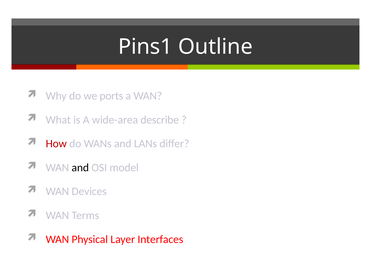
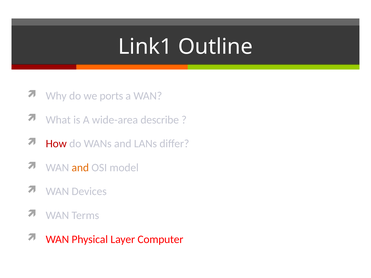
Pins1: Pins1 -> Link1 (145, 47)
and colour: black -> orange (80, 168)
Interfaces: Interfaces -> Computer (160, 239)
